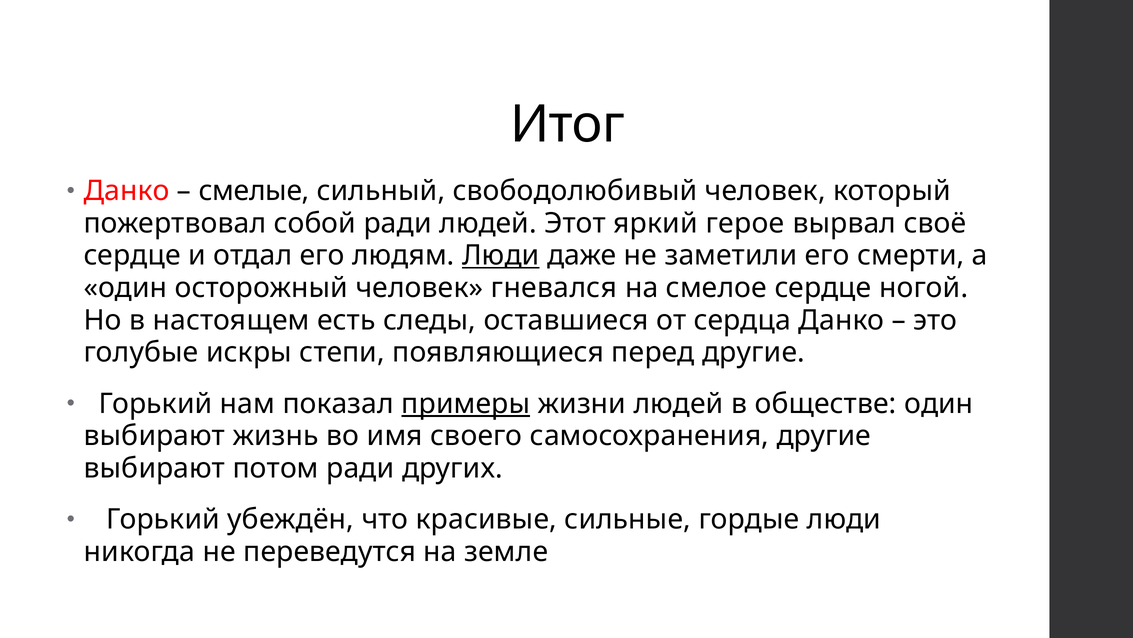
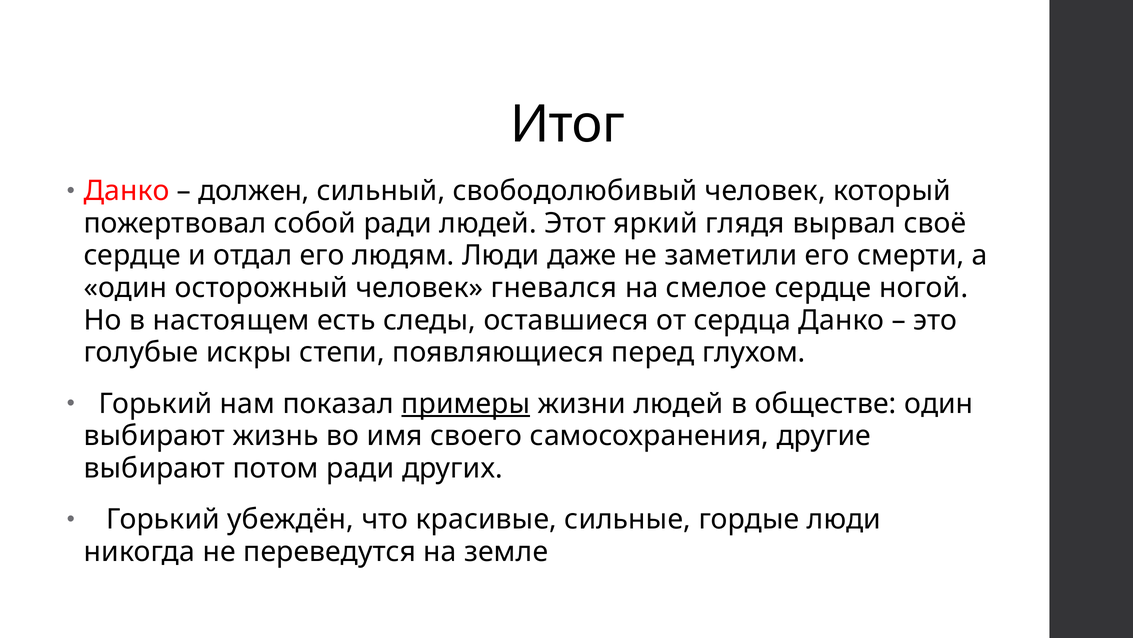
смелые: смелые -> должен (254, 191)
герое: герое -> глядя (745, 223)
Люди underline: present -> none (501, 255)
перед другие: другие -> глухом (754, 352)
